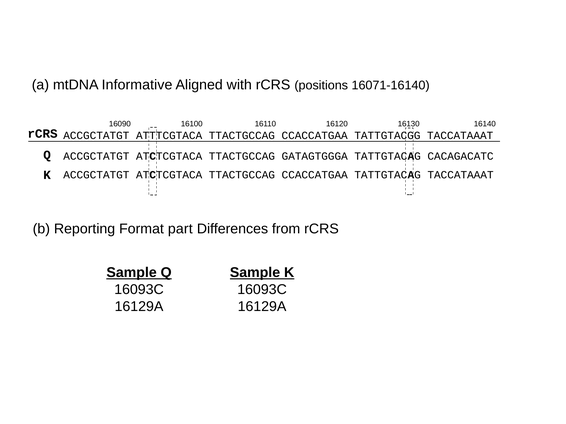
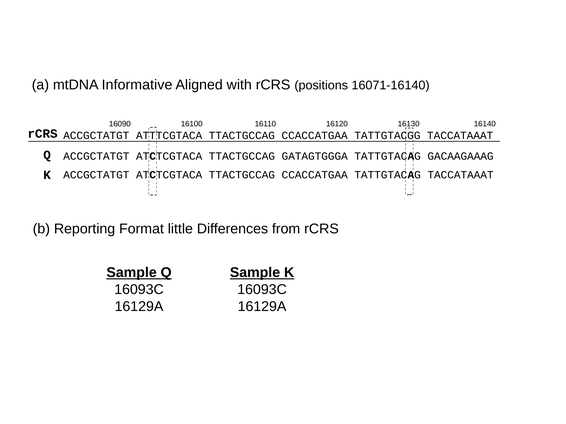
CACAGACATC: CACAGACATC -> GACAAGAAAG (461, 156)
part: part -> little (180, 229)
